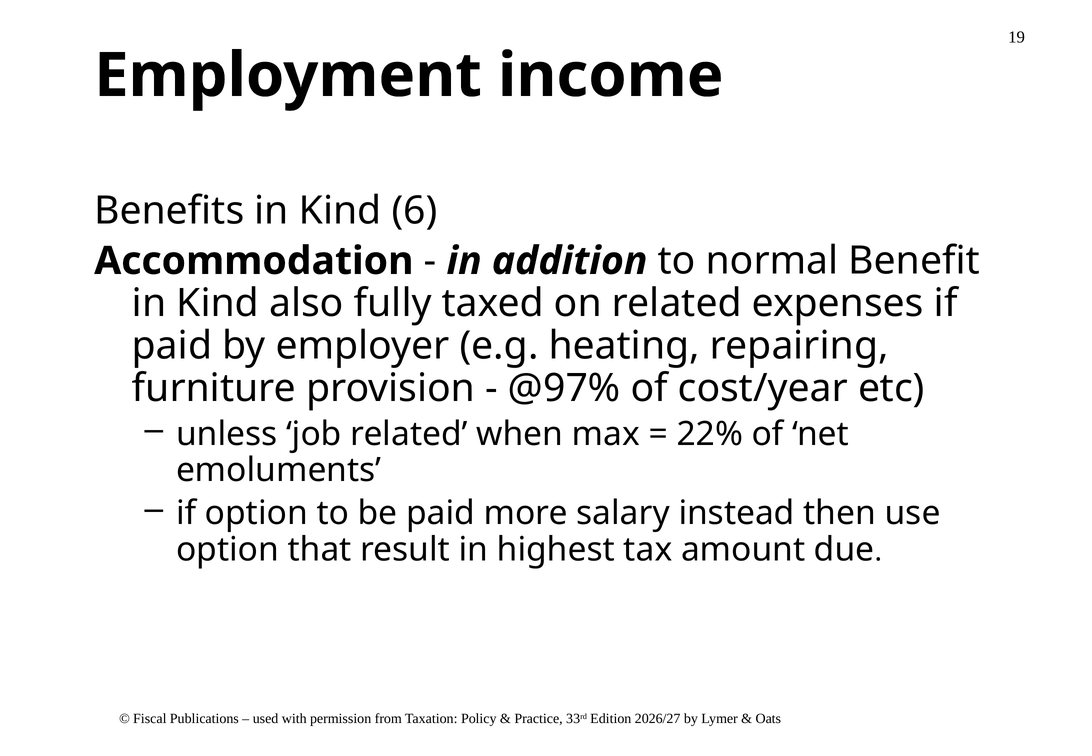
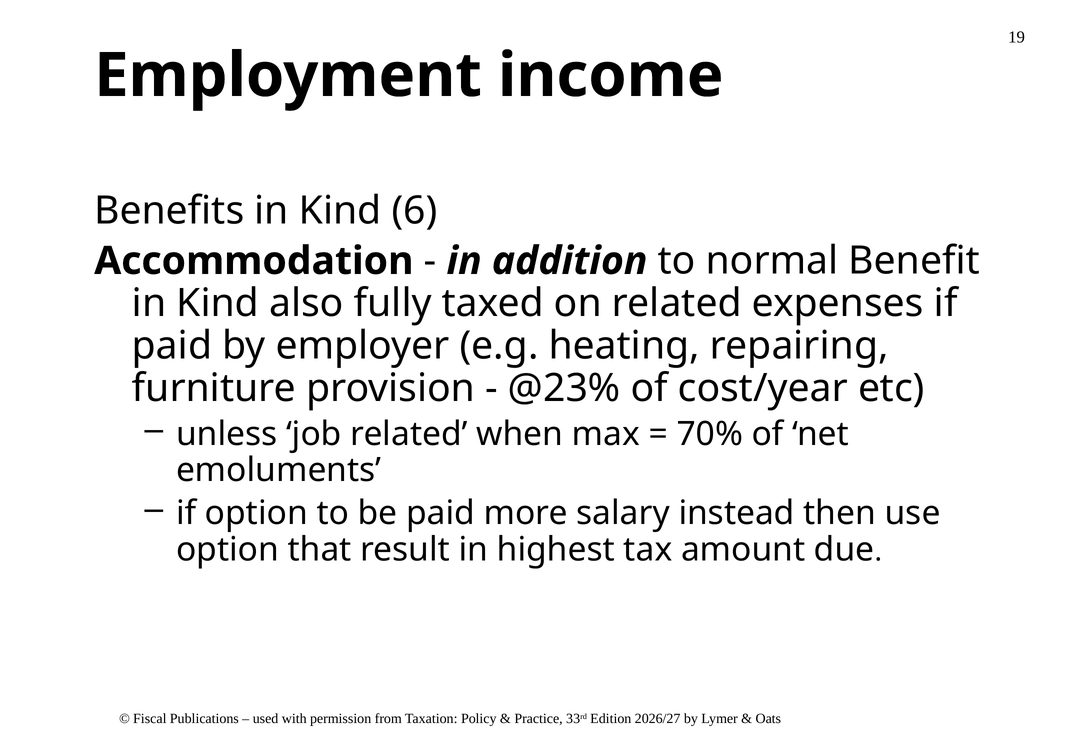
@97%: @97% -> @23% (564, 388)
22%: 22% -> 70% (710, 434)
